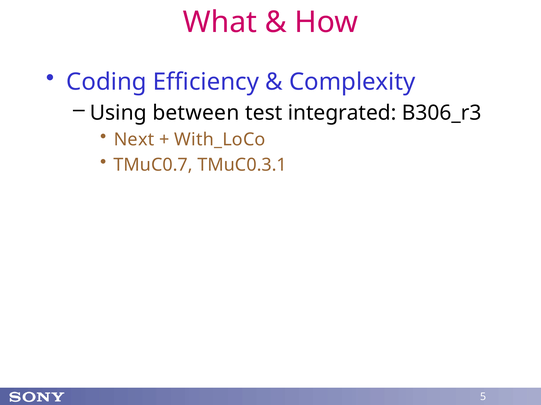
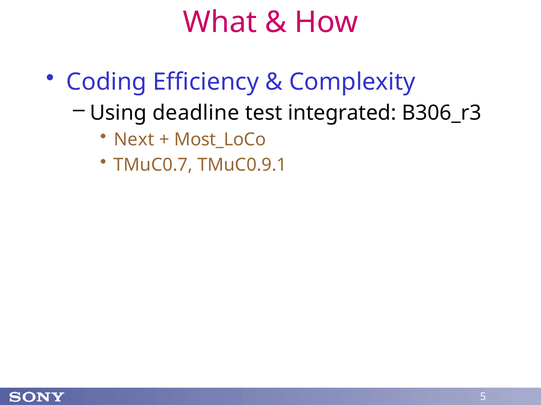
between: between -> deadline (196, 113)
With_LoCo: With_LoCo -> Most_LoCo (220, 140)
TMuC0.3.1: TMuC0.3.1 -> TMuC0.9.1 (242, 165)
